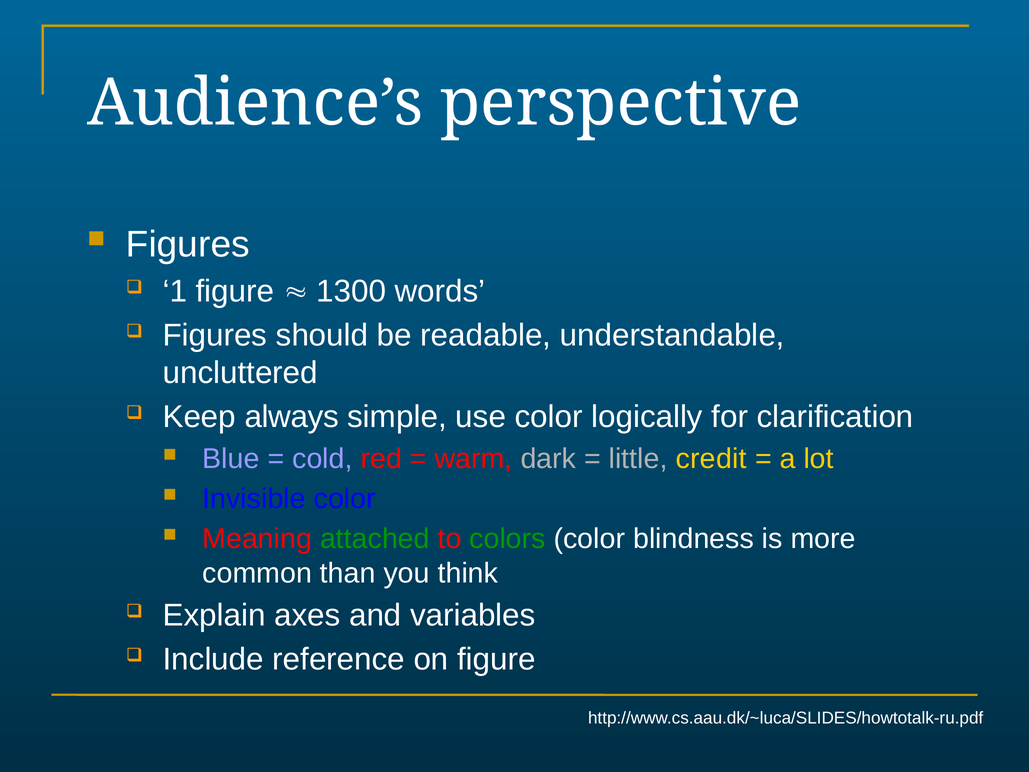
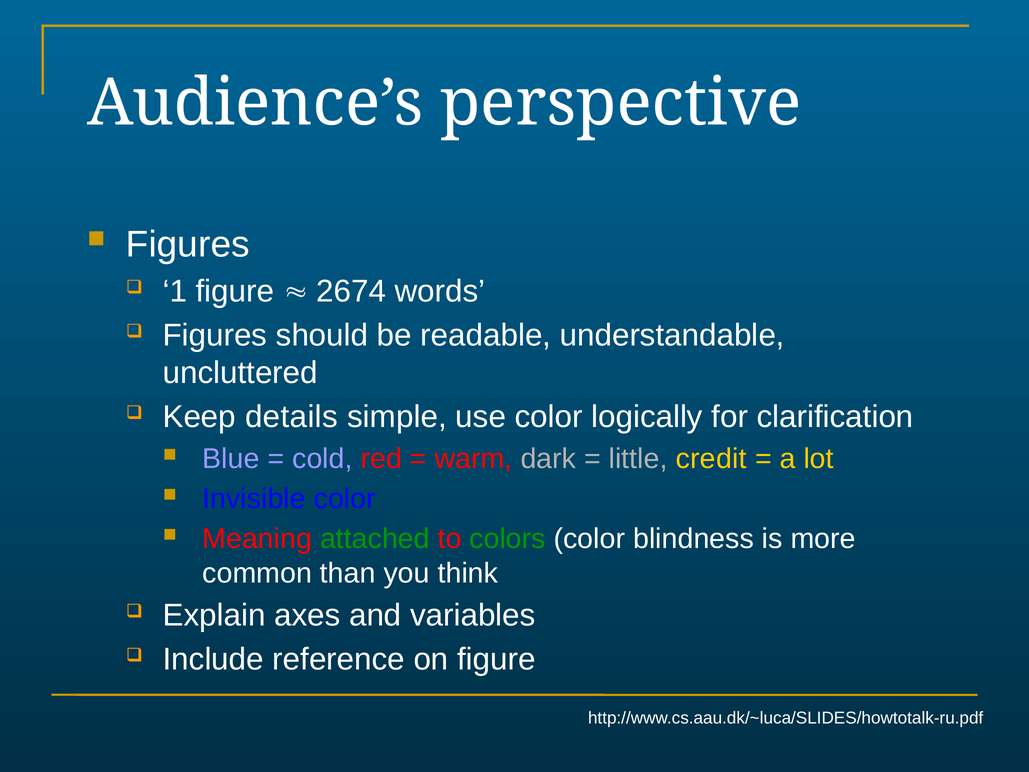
1300: 1300 -> 2674 (351, 291)
always: always -> details (291, 417)
